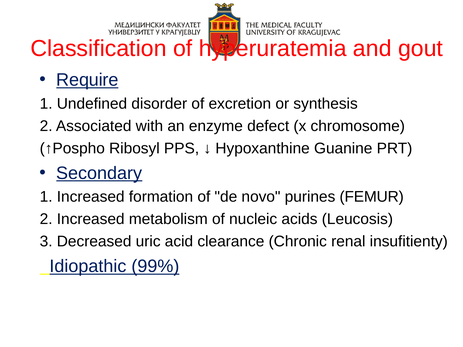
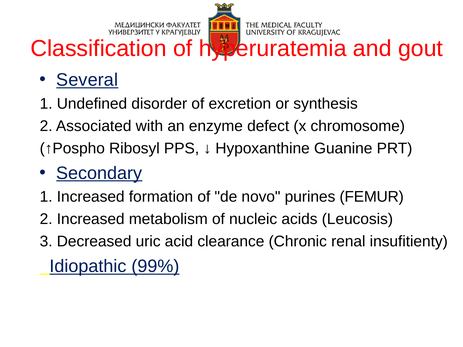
Require: Require -> Several (87, 80)
